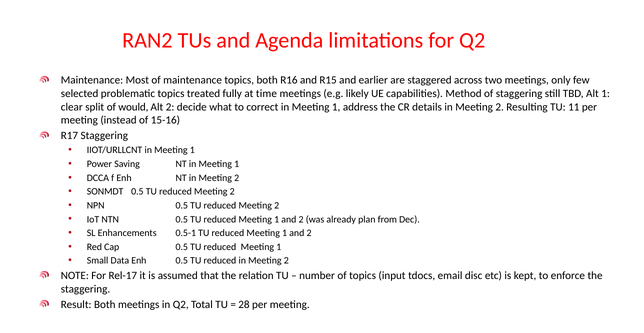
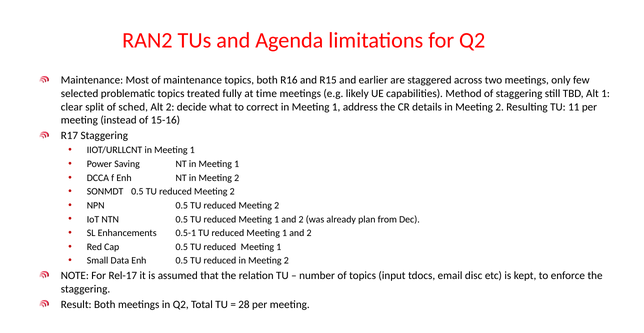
would: would -> sched (133, 107)
